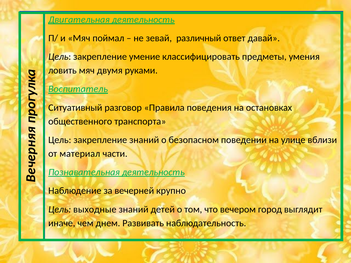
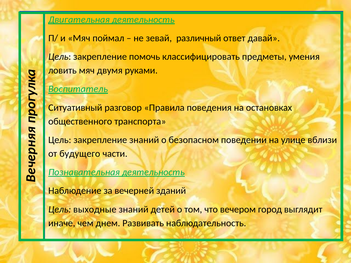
умение: умение -> помочь (145, 57)
материал: материал -> будущего (80, 154)
крупно: крупно -> зданий (171, 191)
